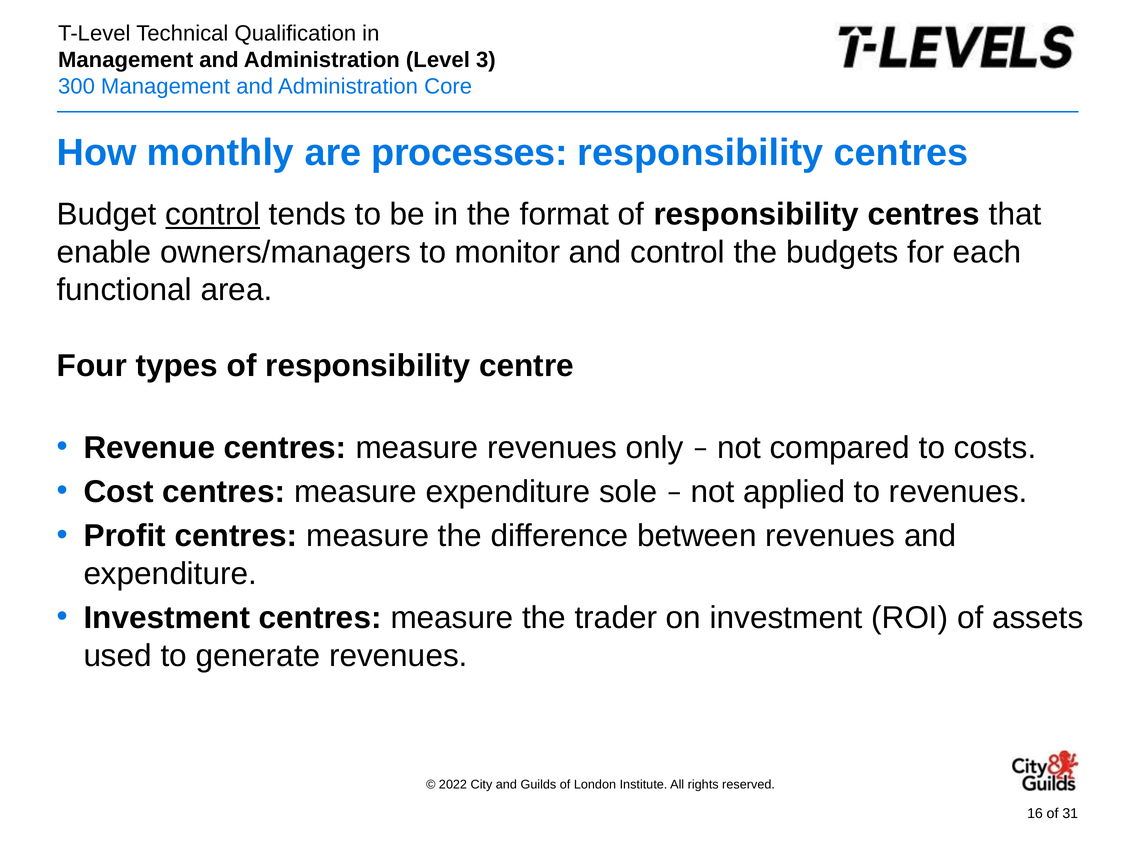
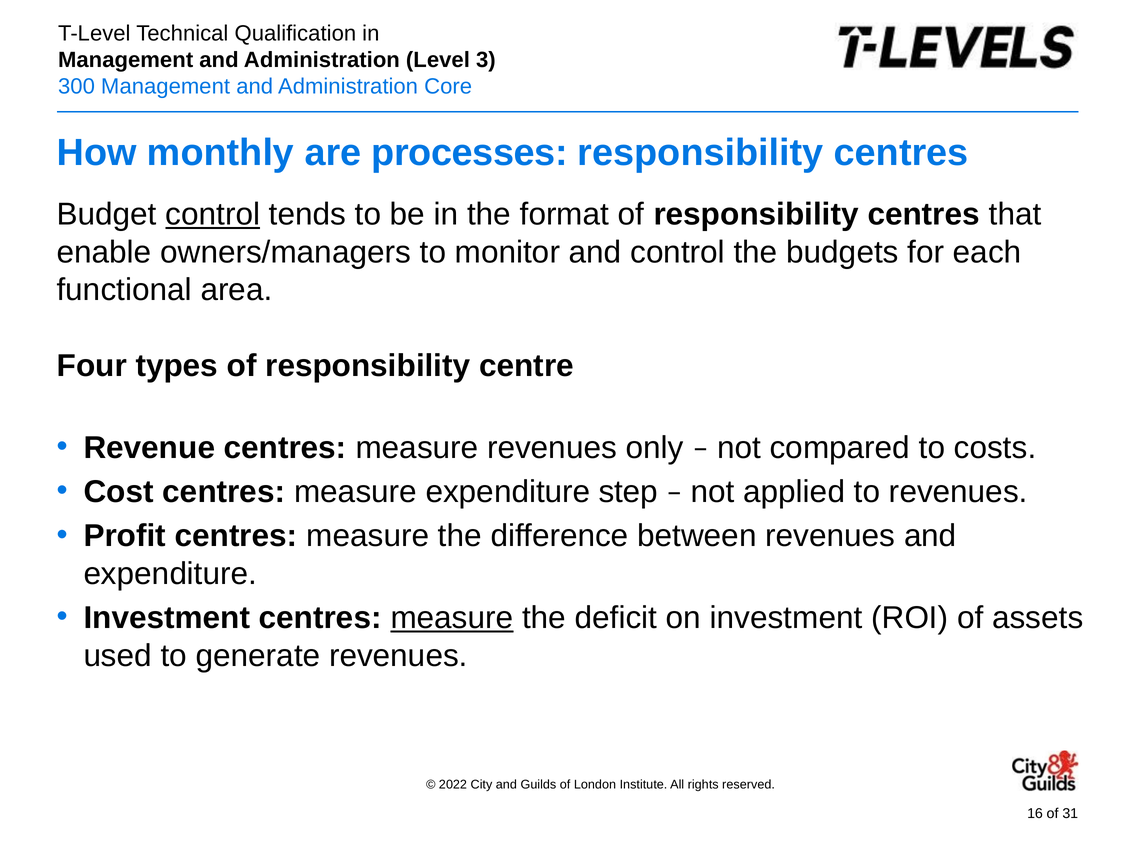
sole: sole -> step (628, 492)
measure underline: none -> present (452, 618)
trader: trader -> deficit (616, 618)
